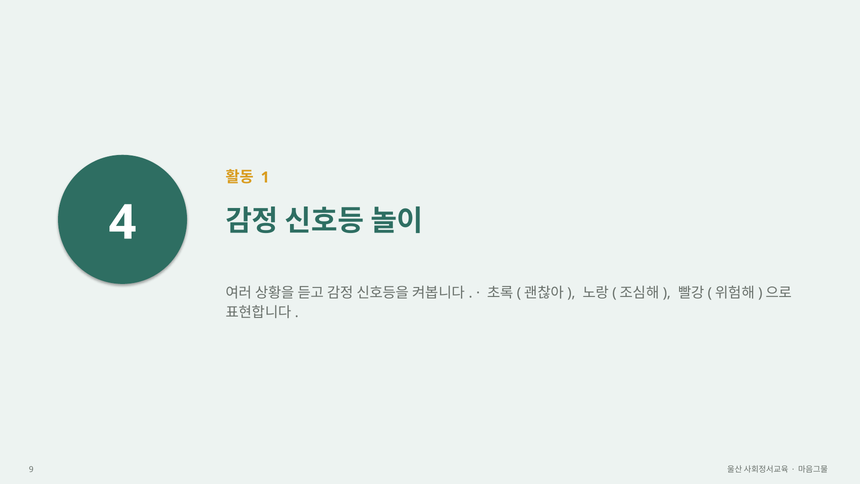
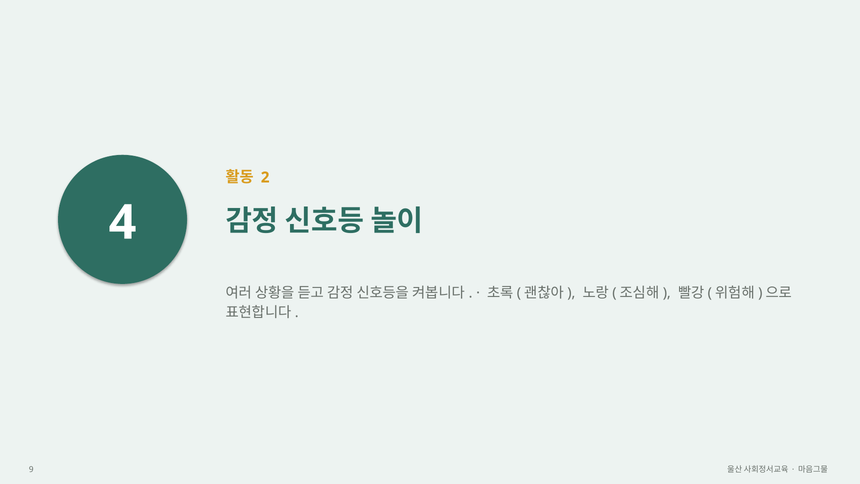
1: 1 -> 2 (265, 177)
